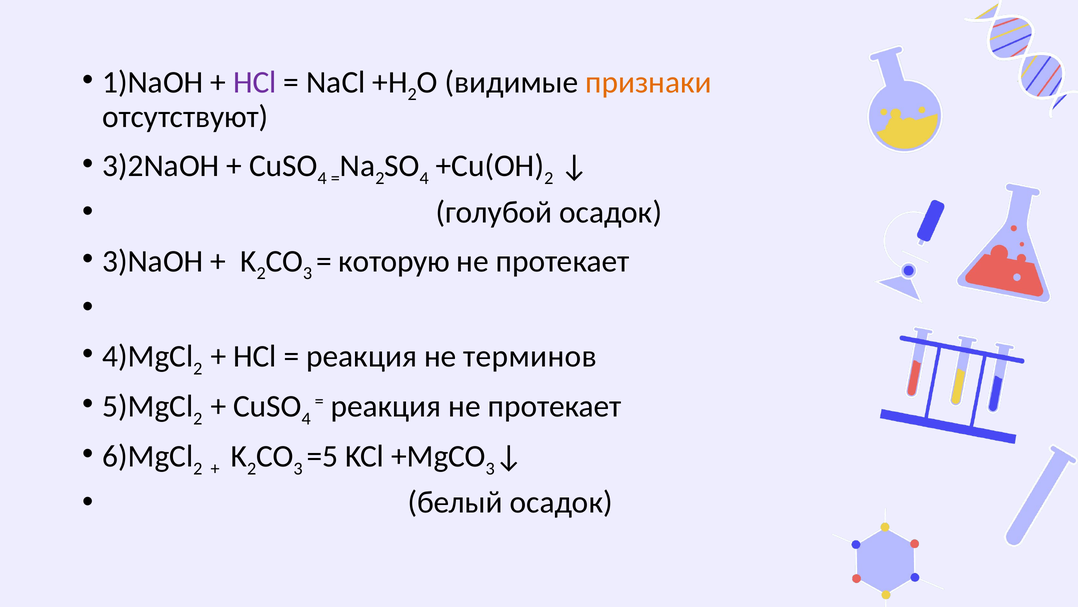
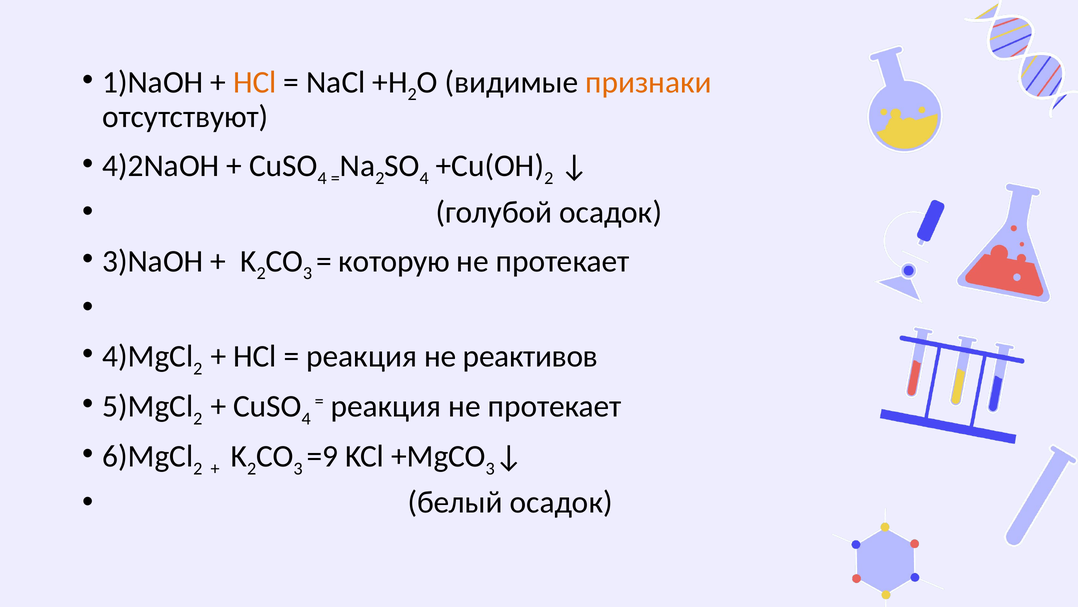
HCl colour: purple -> orange (255, 82)
3)2NaOH: 3)2NaOH -> 4)2NaOH (161, 166)
терминов: терминов -> реактивов (530, 356)
=5: =5 -> =9 (322, 456)
